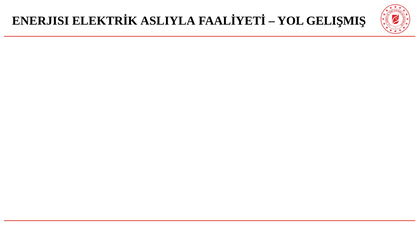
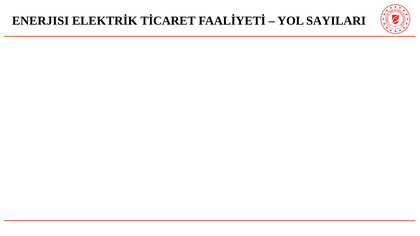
ASLIYLA: ASLIYLA -> TİCARET (168, 21)
GELIŞMIŞ: GELIŞMIŞ -> SAYILARI (336, 21)
